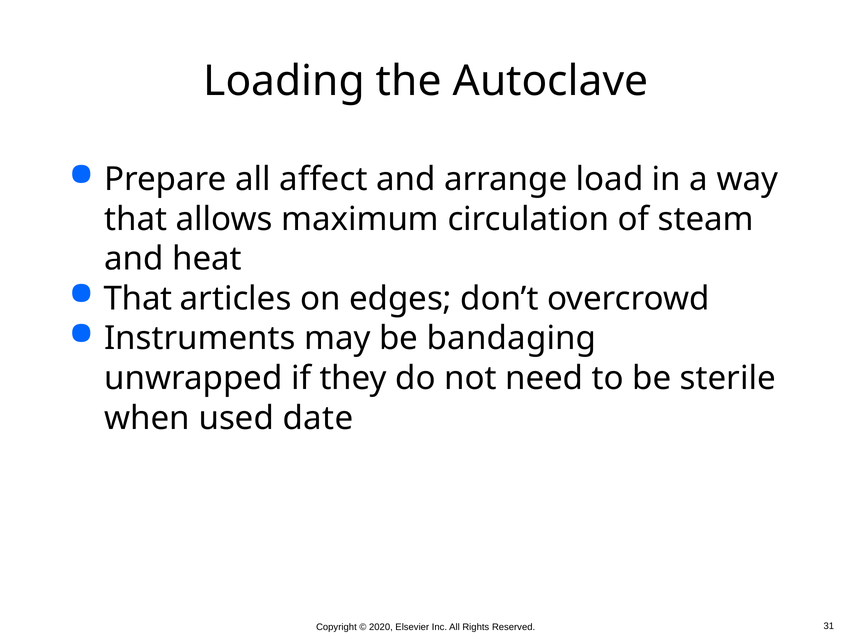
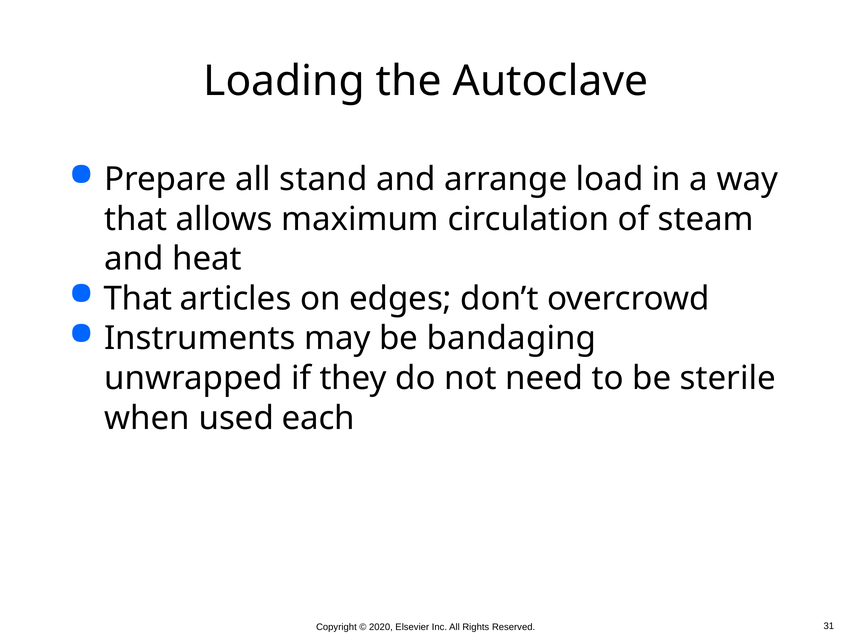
affect: affect -> stand (323, 179)
date: date -> each (318, 418)
